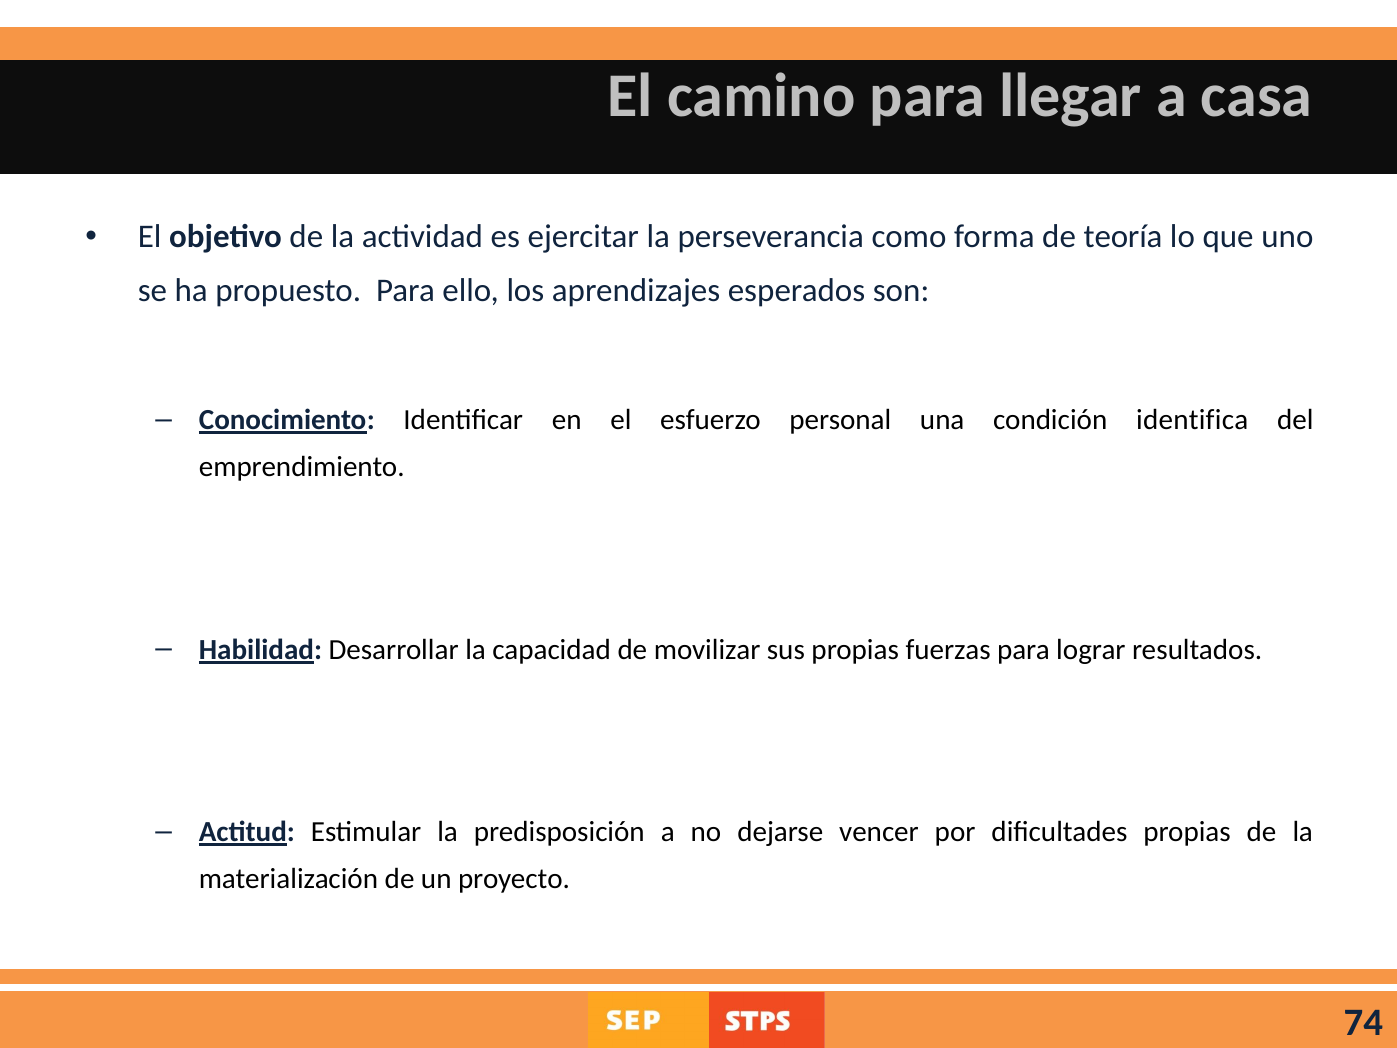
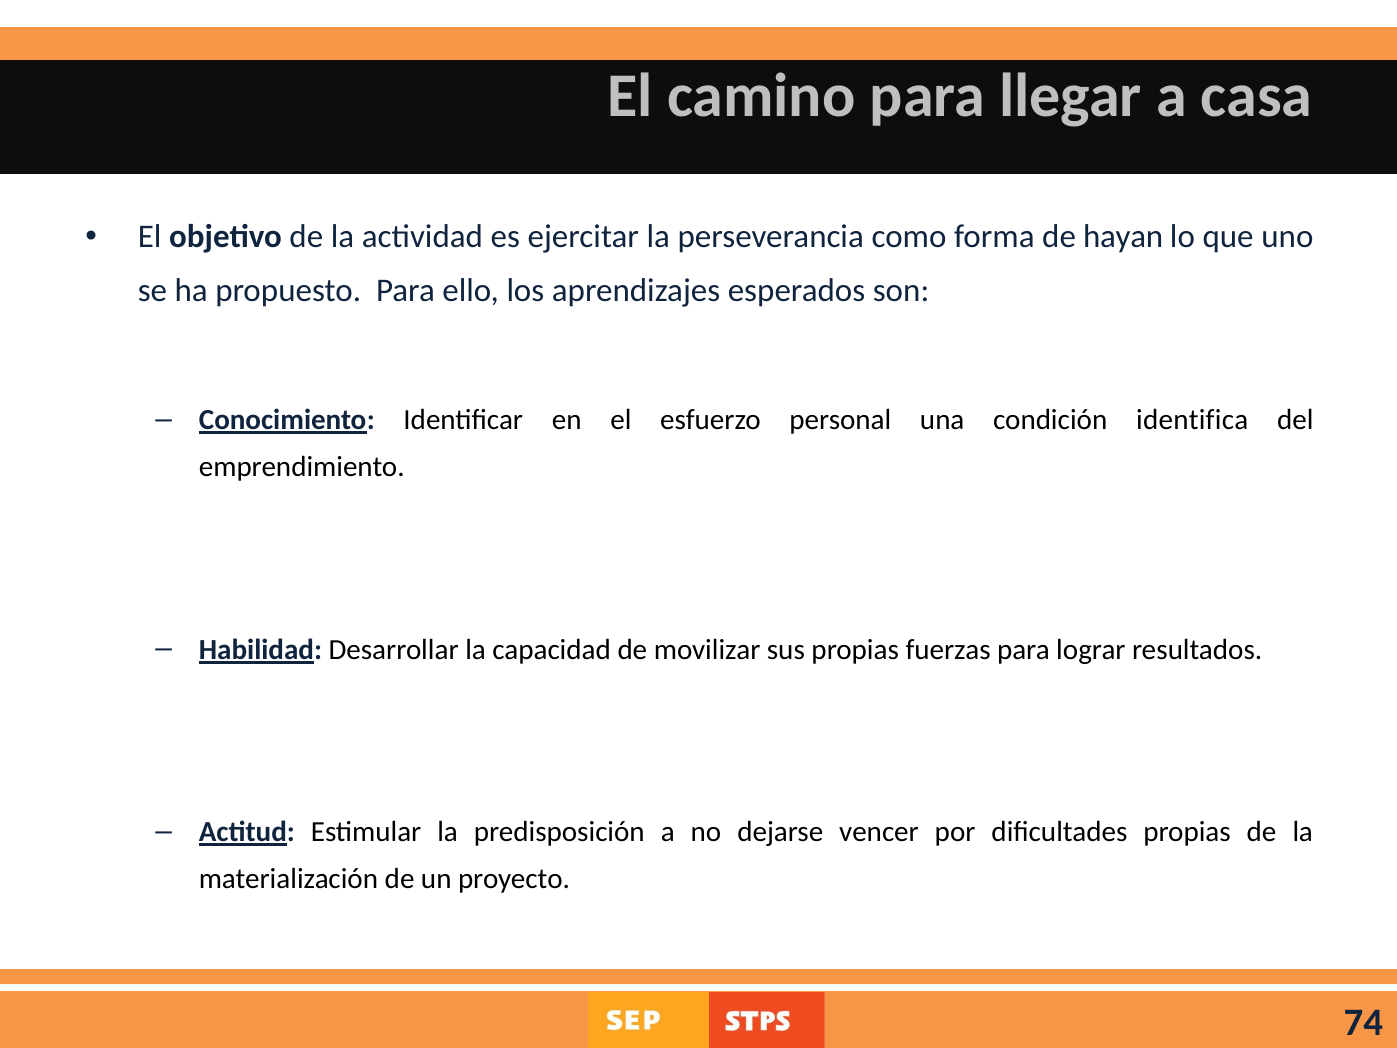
teoría: teoría -> hayan (1123, 237)
